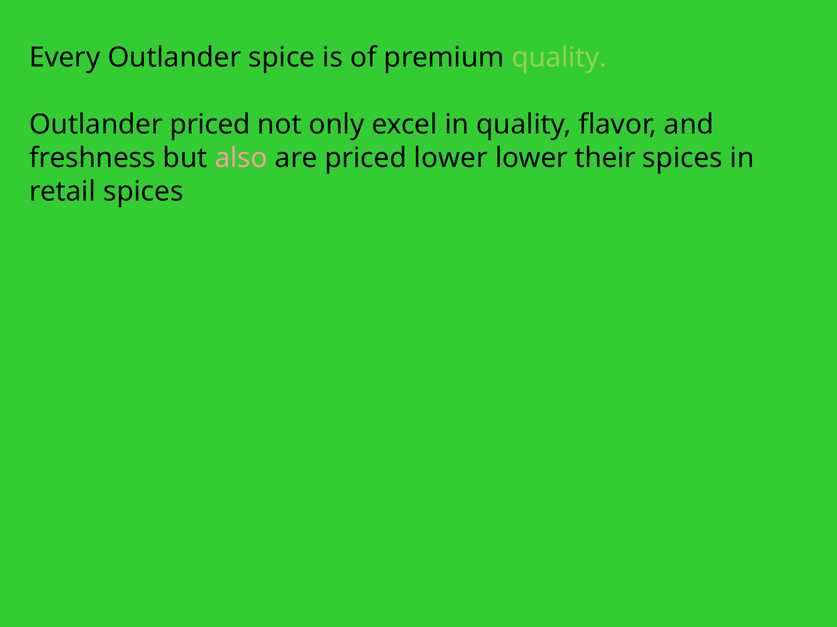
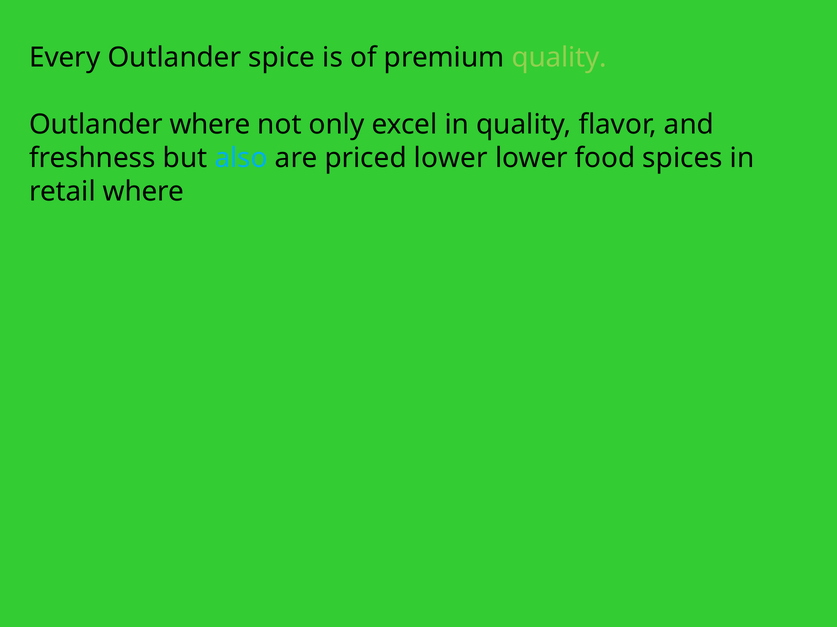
Outlander priced: priced -> where (210, 125)
also colour: pink -> light blue (241, 158)
their: their -> food (605, 158)
retail spices: spices -> where (144, 192)
